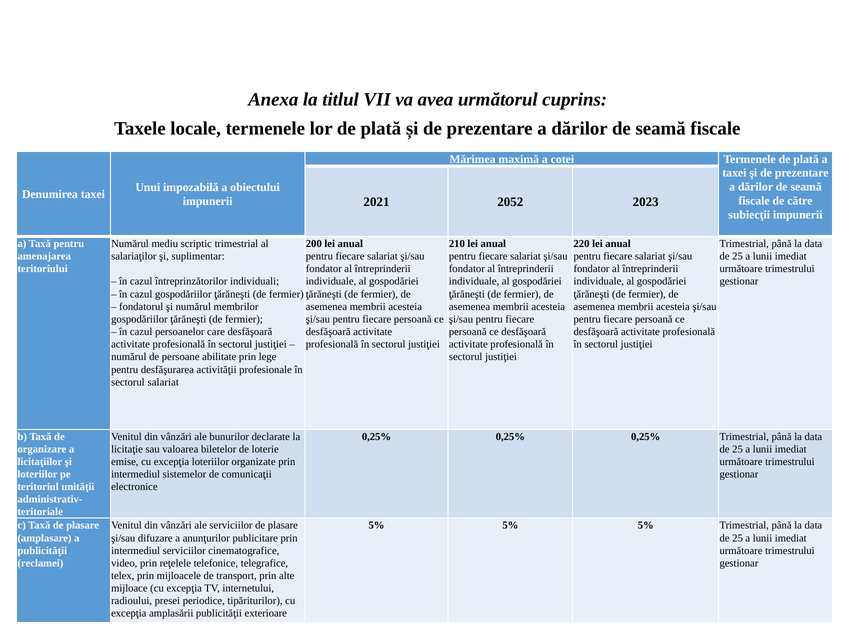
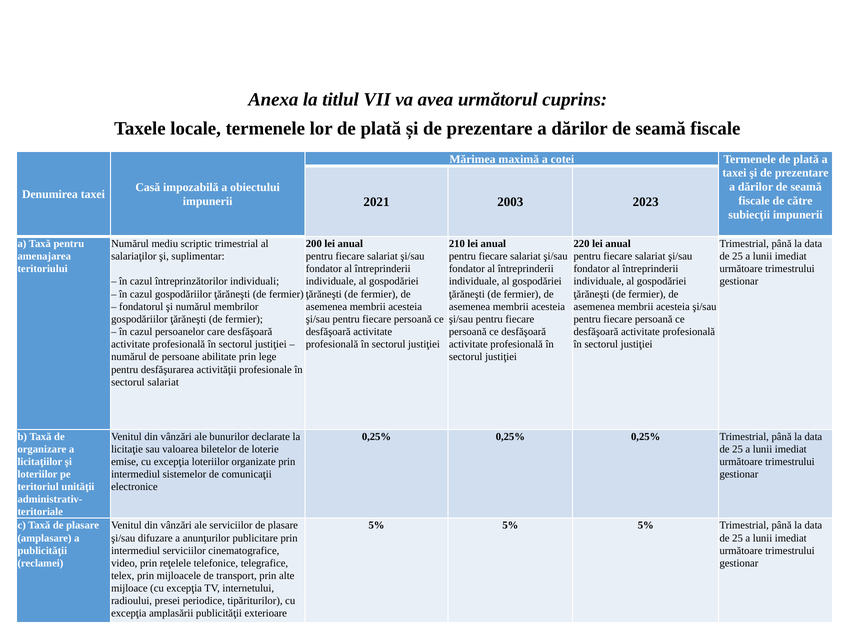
Unui: Unui -> Casă (148, 187)
2052: 2052 -> 2003 (510, 202)
